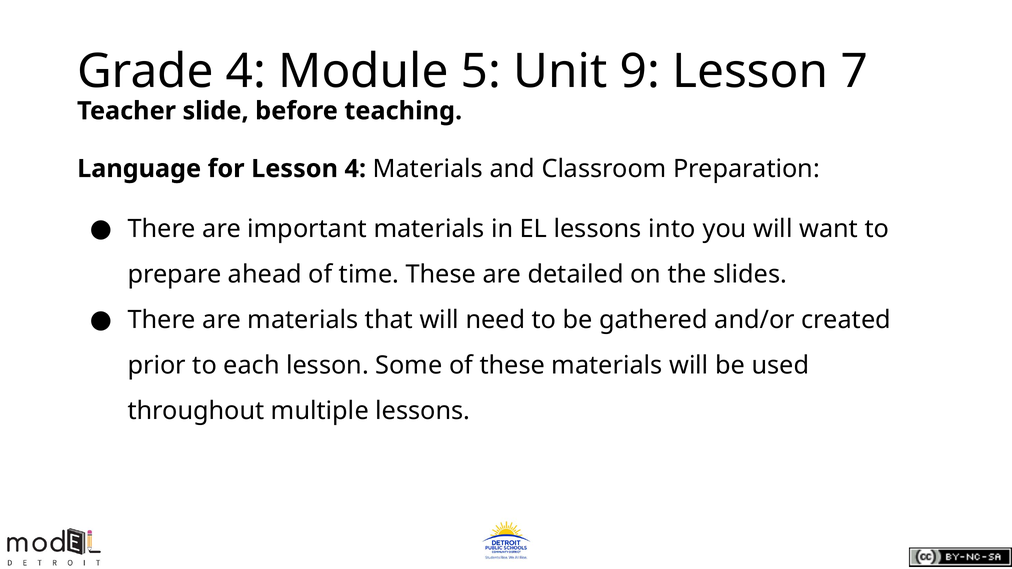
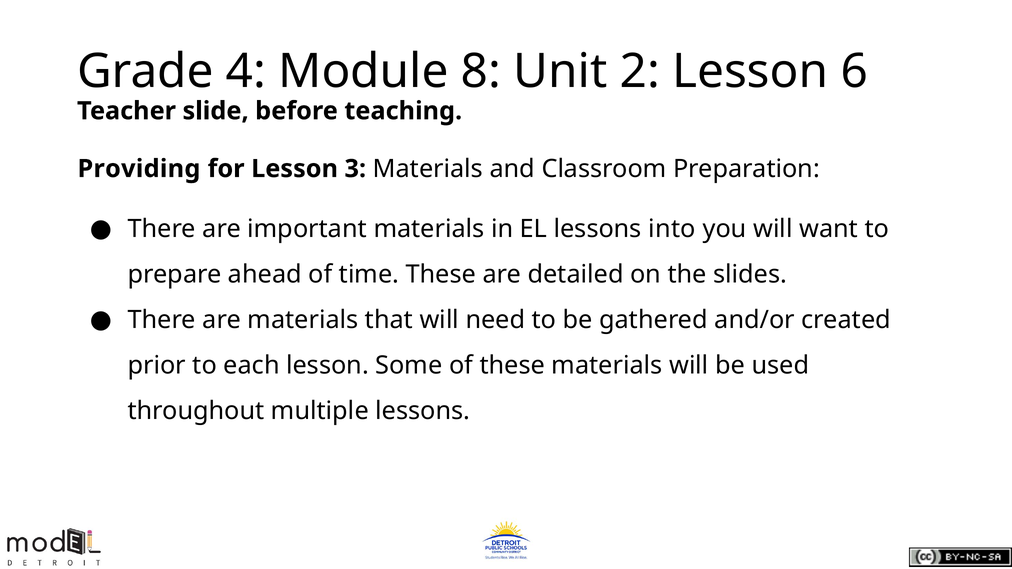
5: 5 -> 8 (481, 71)
9: 9 -> 2 (640, 71)
7: 7 -> 6 (854, 71)
Language: Language -> Providing (139, 169)
Lesson 4: 4 -> 3 (355, 169)
